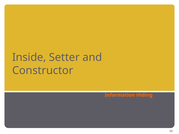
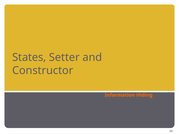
Inside: Inside -> States (29, 57)
